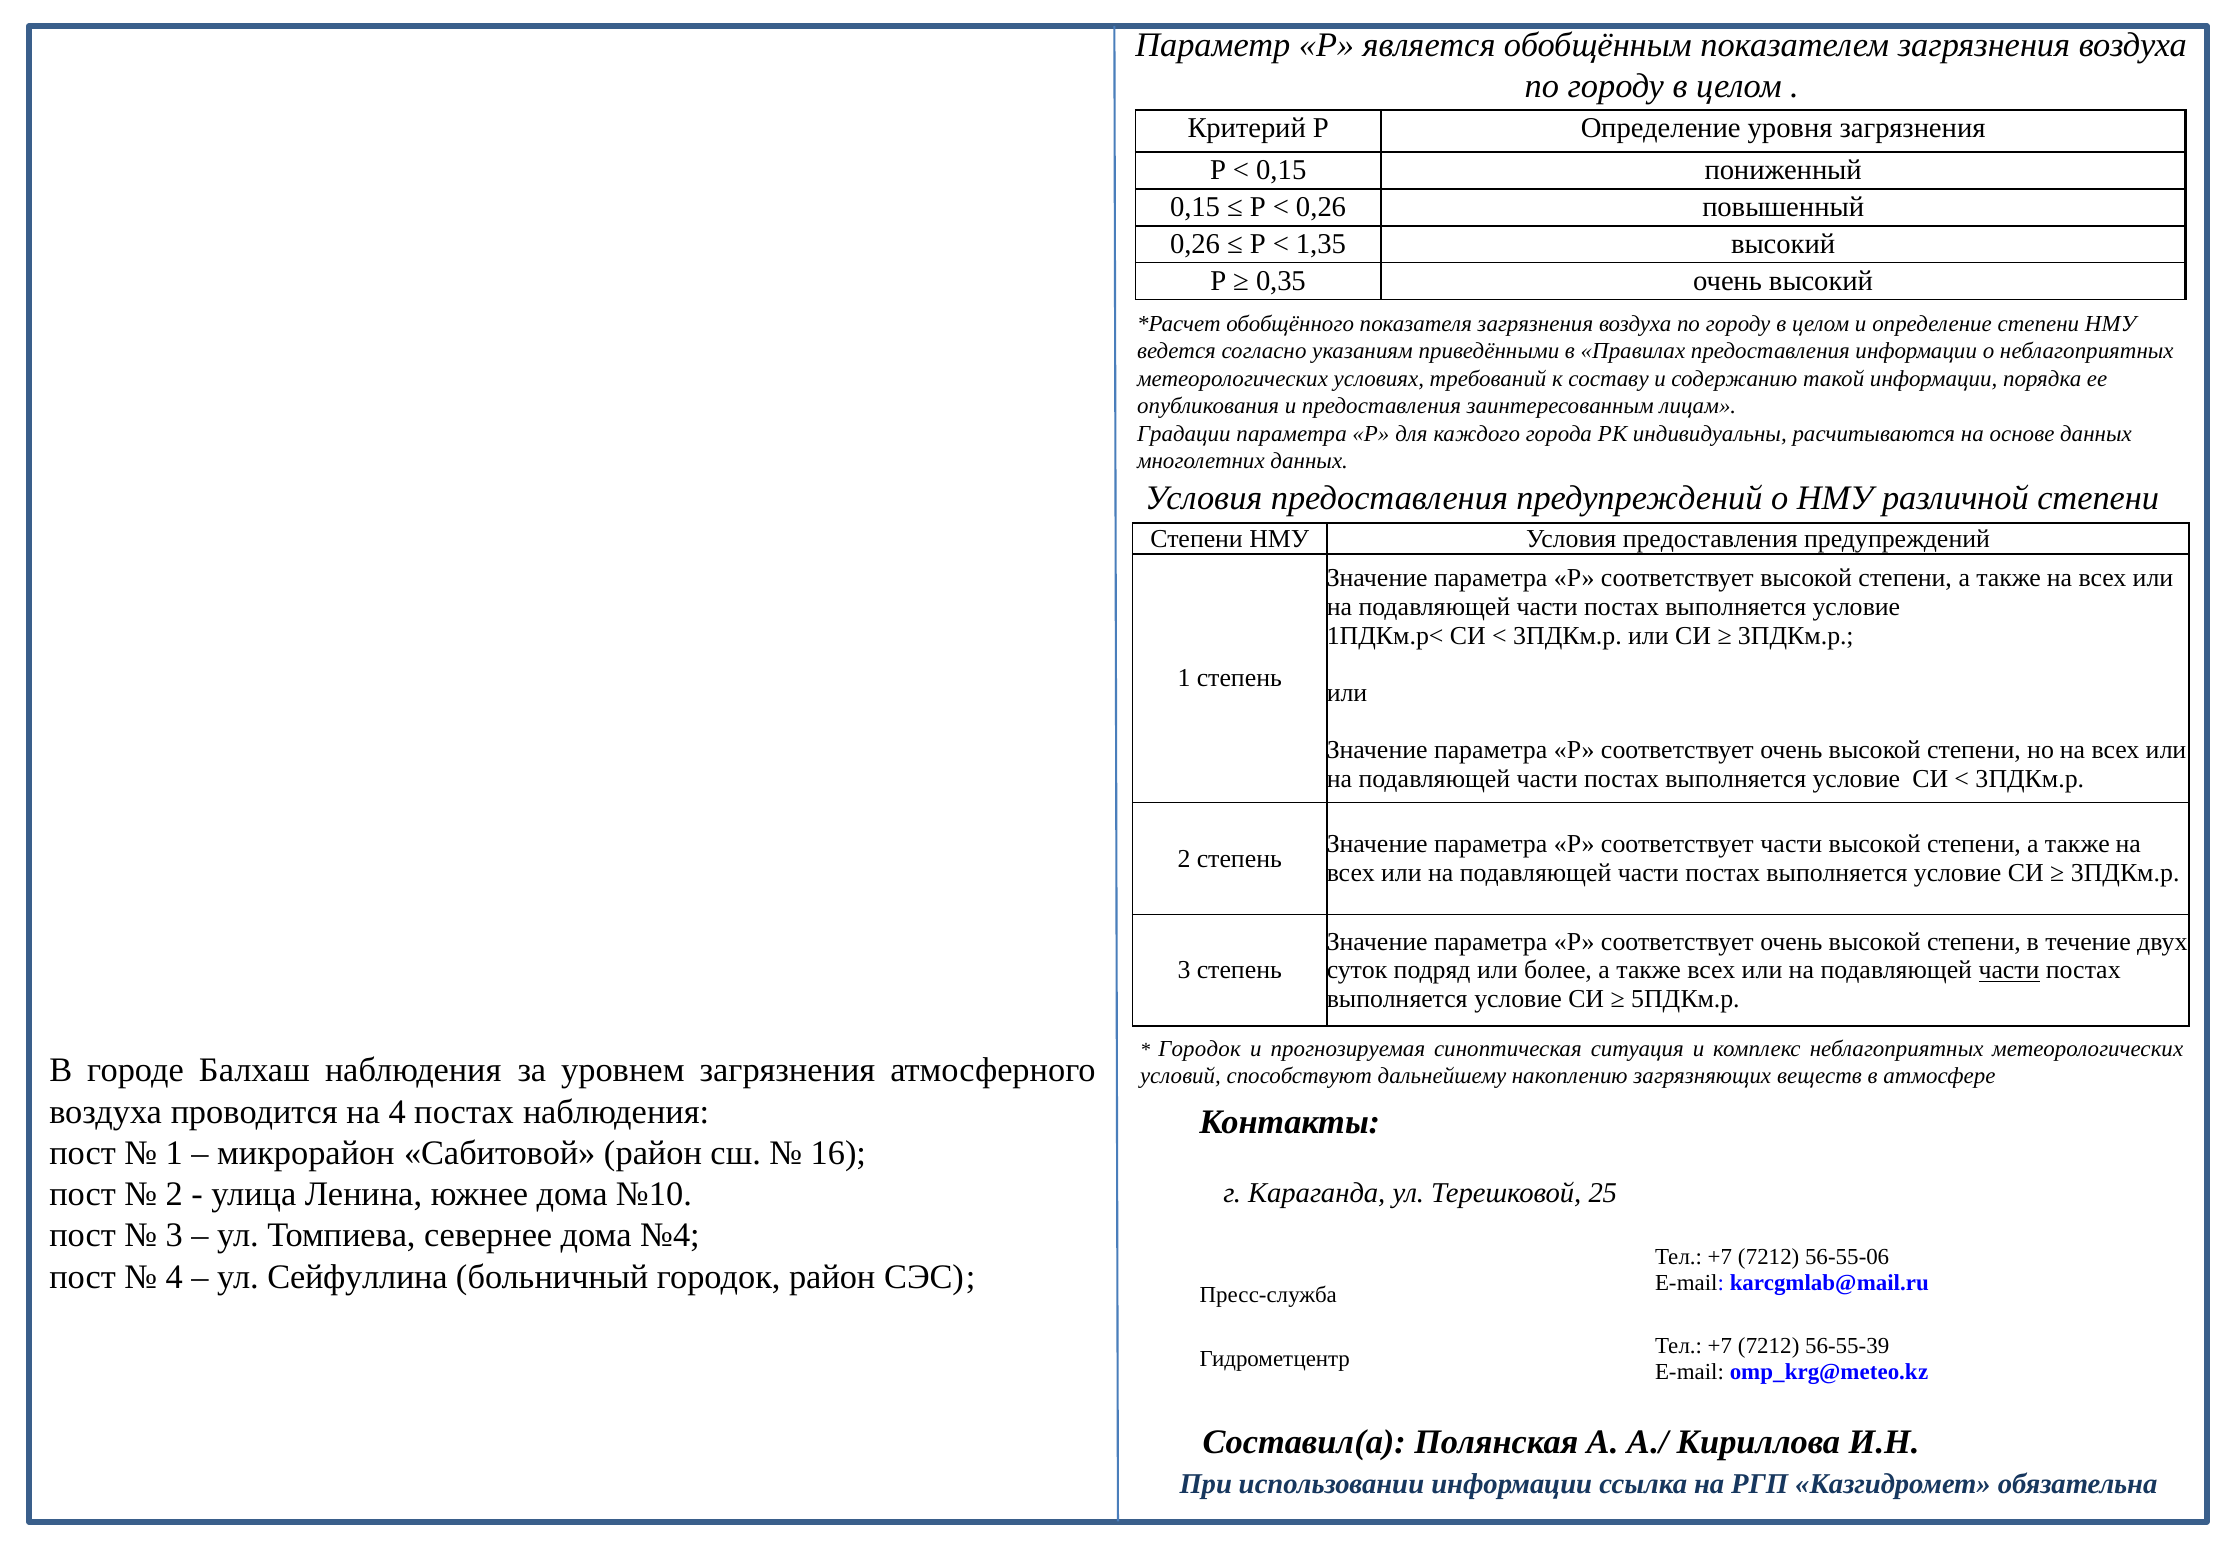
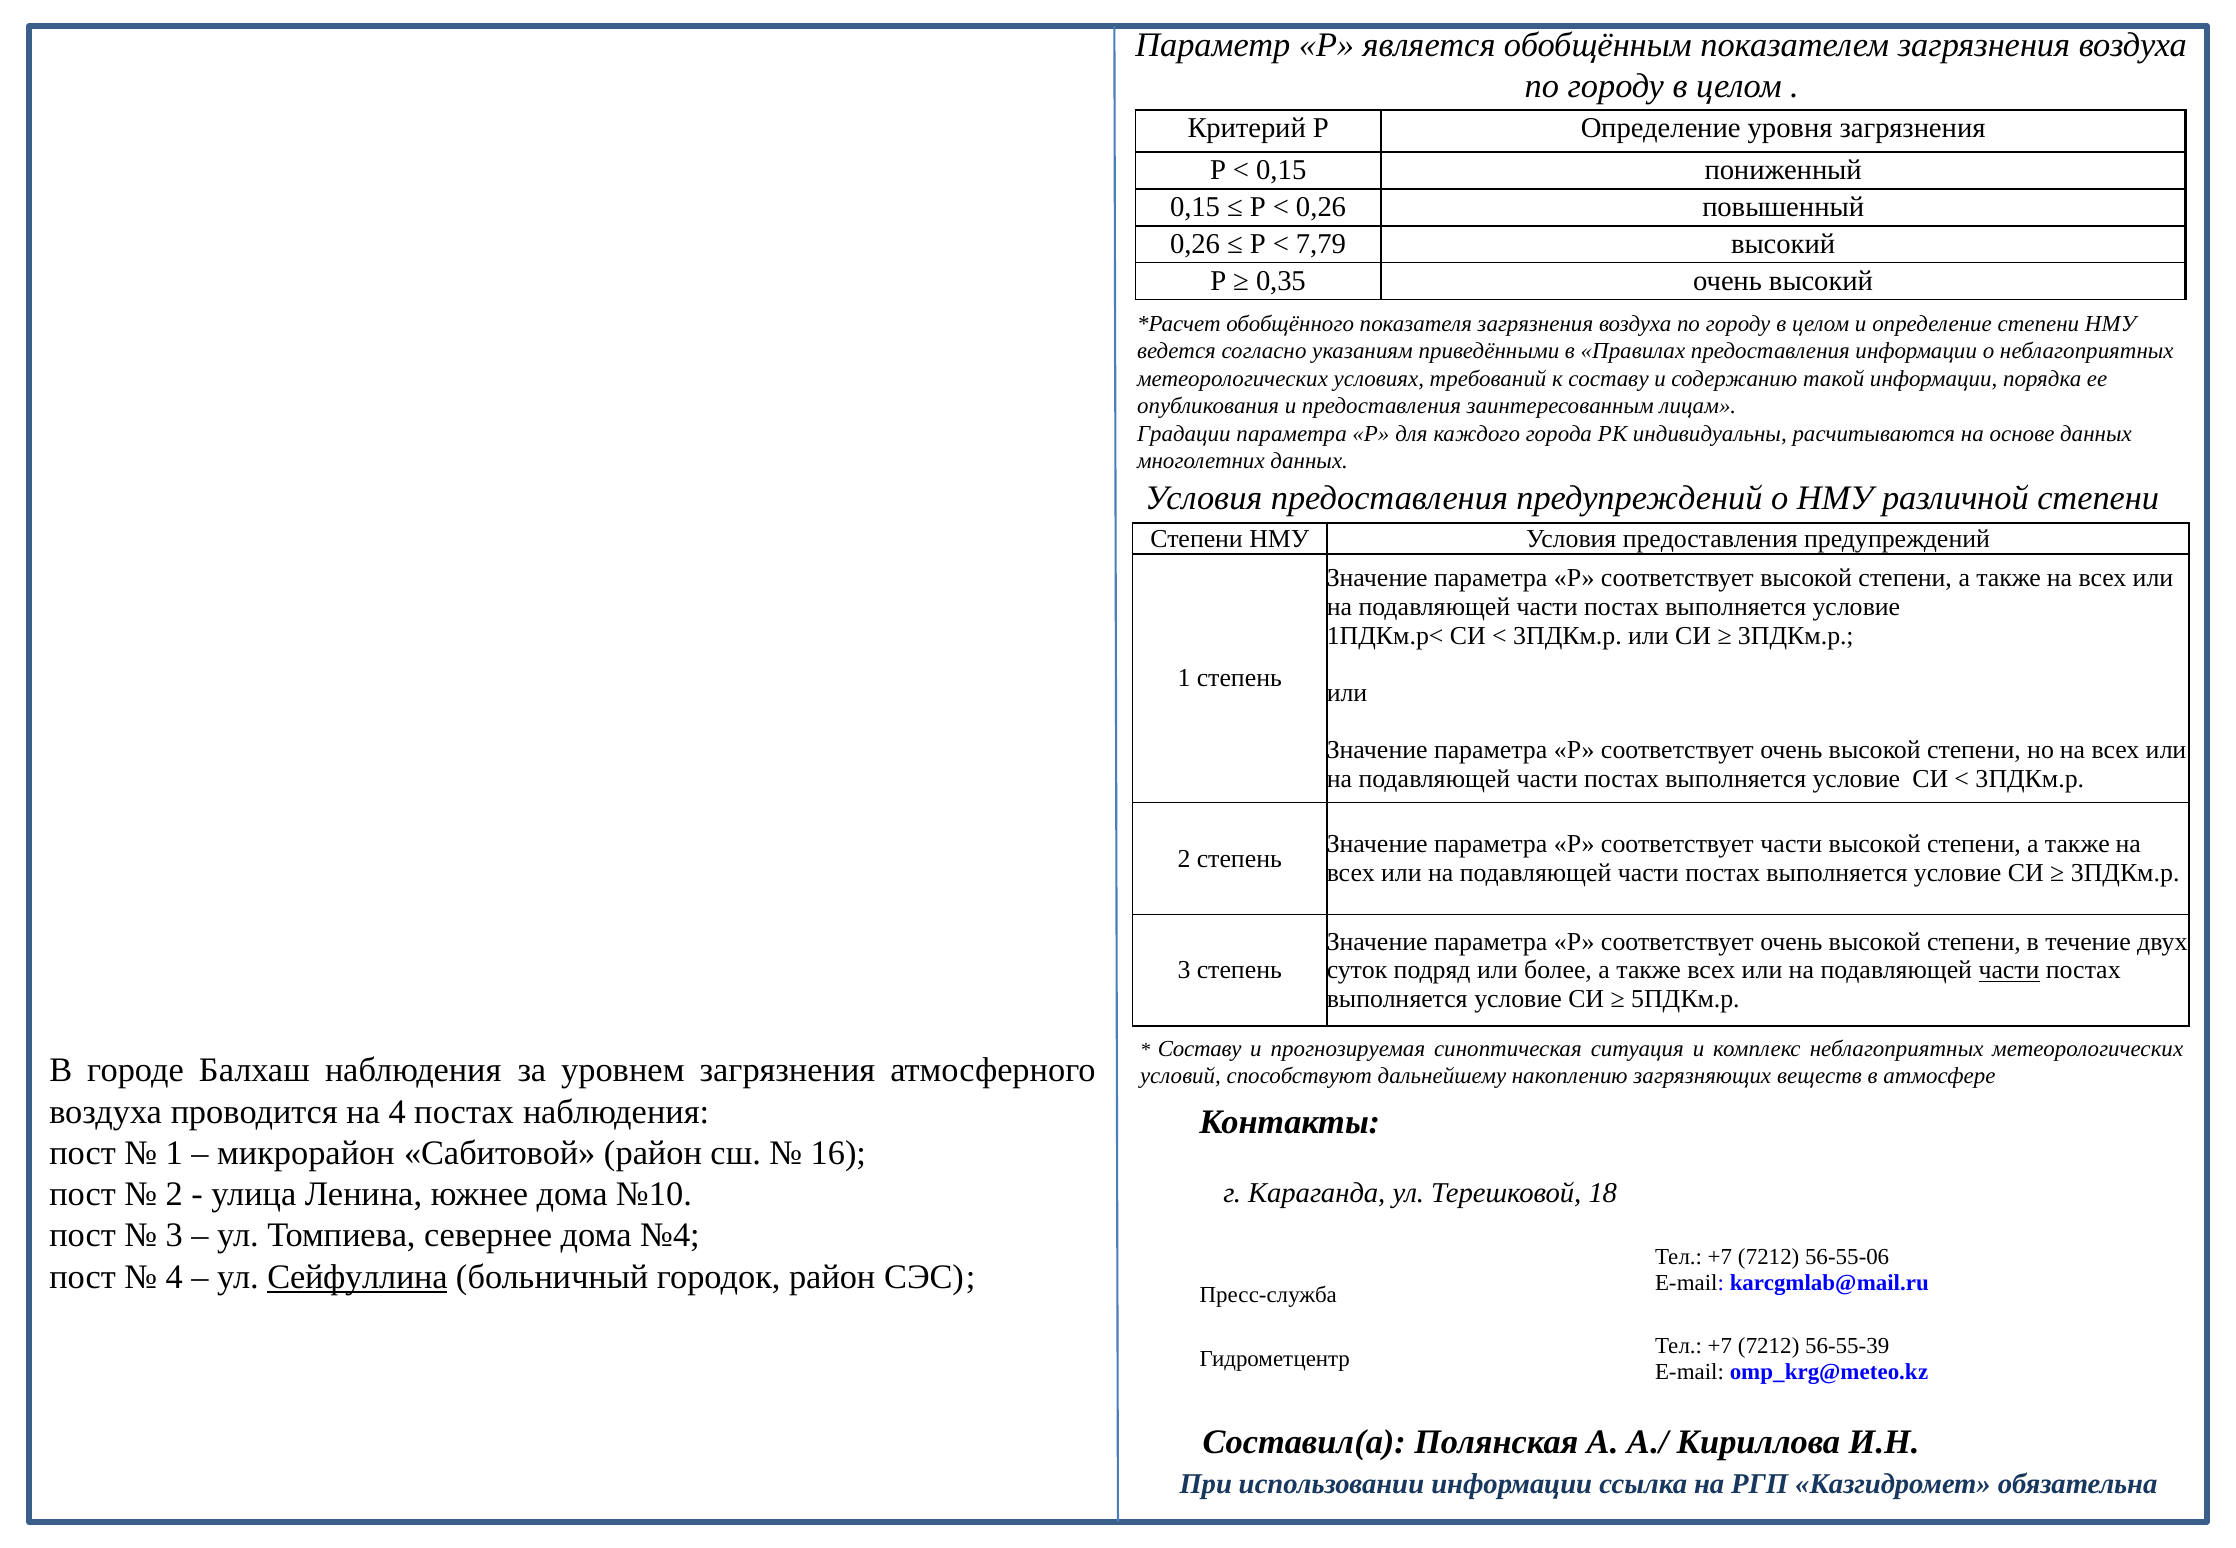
1,35: 1,35 -> 7,79 (1321, 244)
Городок: Городок -> Составу (1200, 1048)
25: 25 -> 18 (1603, 1193)
Сейфуллина underline: none -> present (357, 1277)
